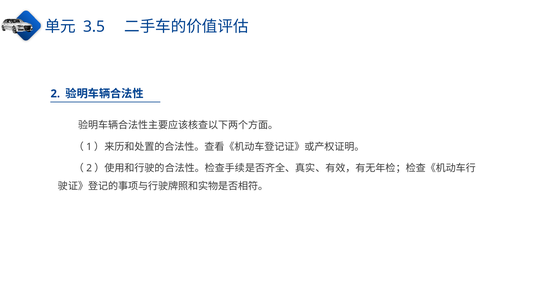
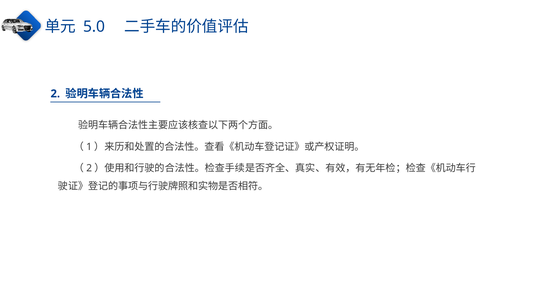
3.5: 3.5 -> 5.0 (94, 26)
